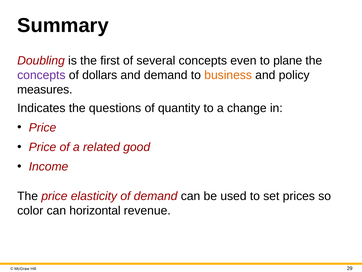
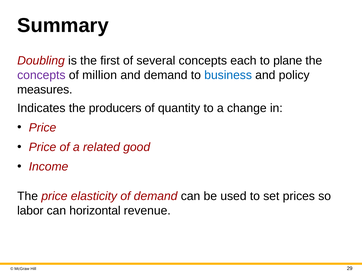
even: even -> each (243, 60)
dollars: dollars -> million (100, 75)
business colour: orange -> blue (228, 75)
questions: questions -> producers (115, 108)
color: color -> labor (30, 210)
